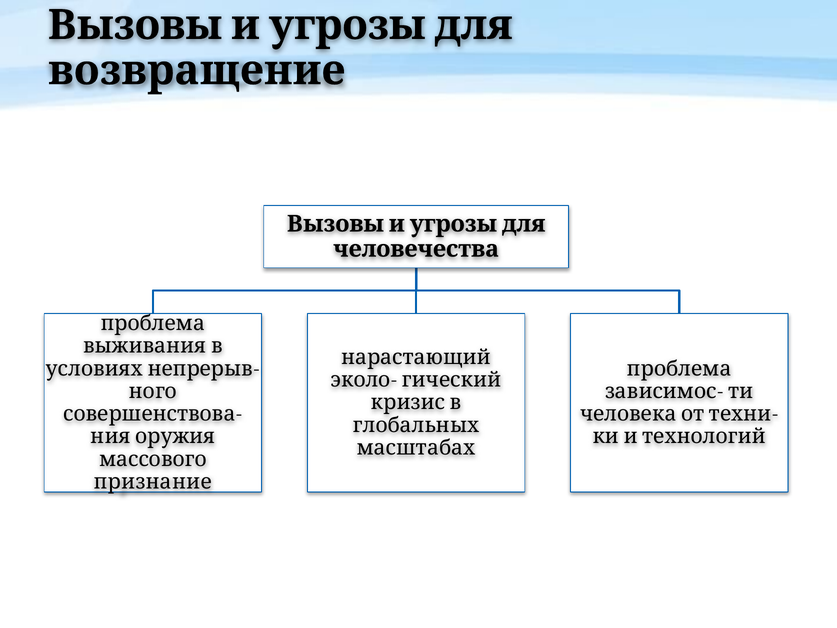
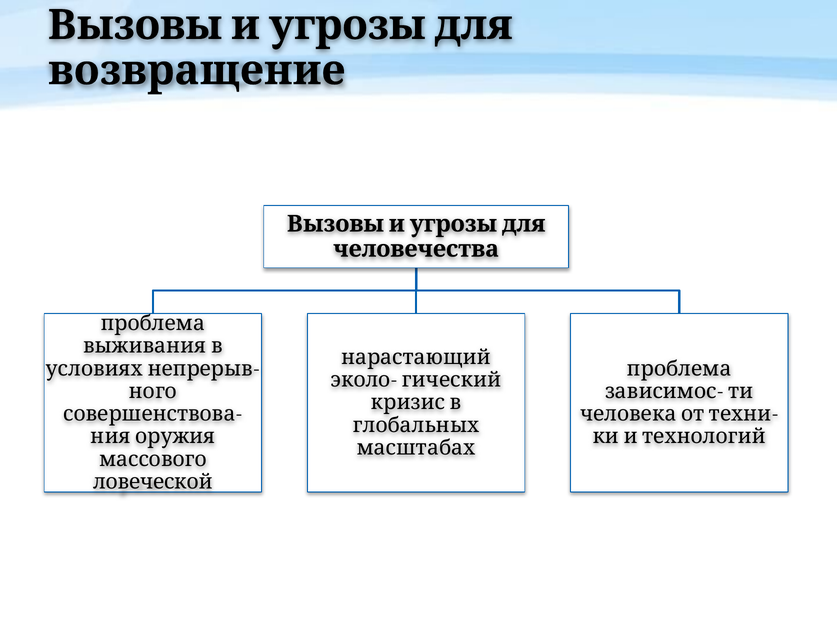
признание: признание -> ловеческой (153, 482)
